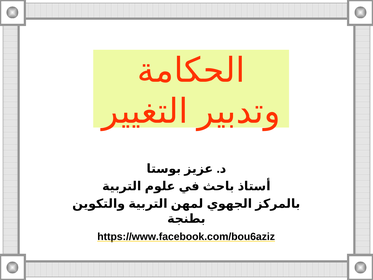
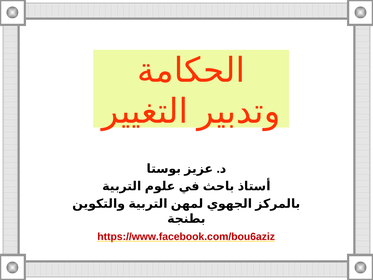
https://www.facebook.com/bou6aziz colour: black -> red (186, 237)
